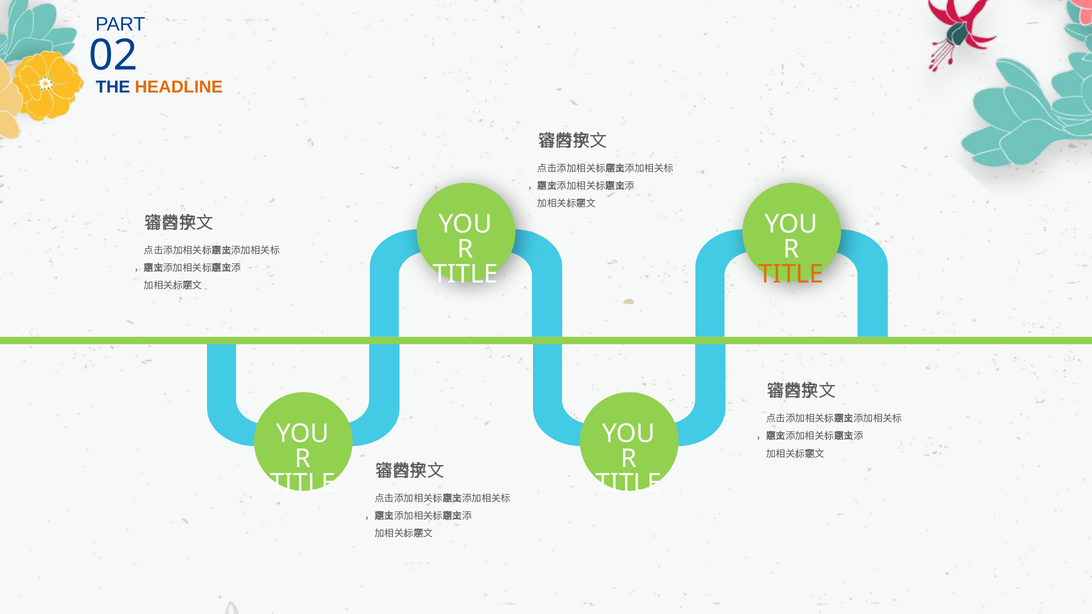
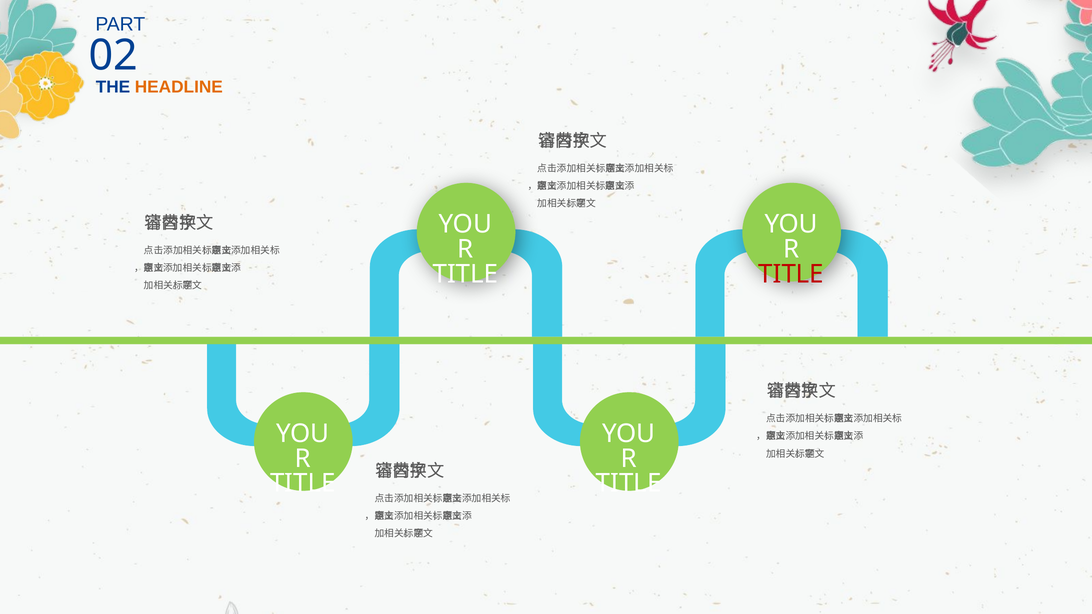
TITLE colour: orange -> red (791, 274)
